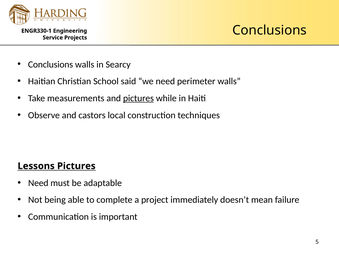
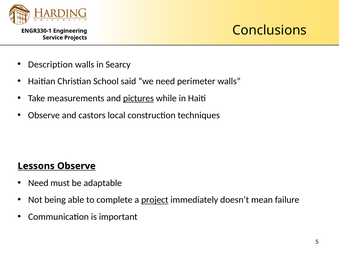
Conclusions: Conclusions -> Description (50, 64)
Lessons Pictures: Pictures -> Observe (76, 166)
project underline: none -> present (155, 200)
